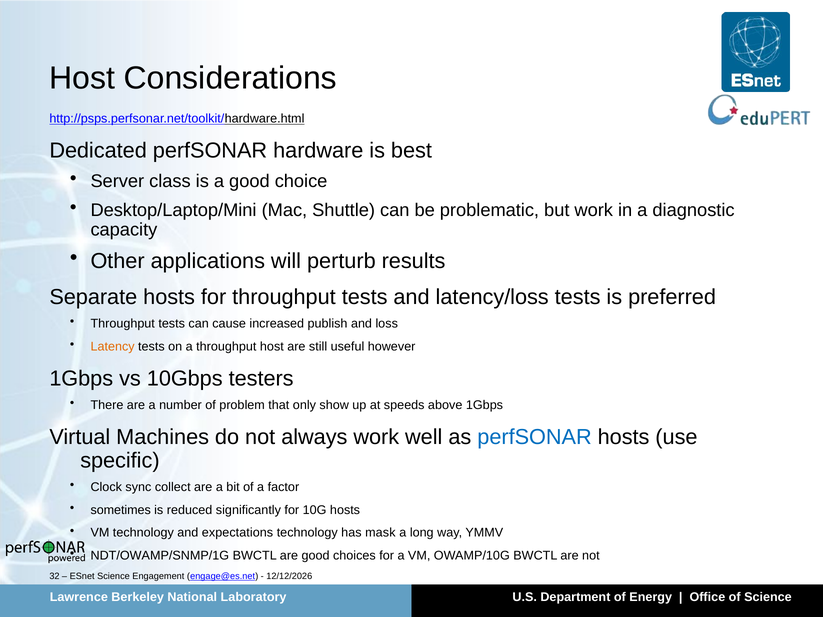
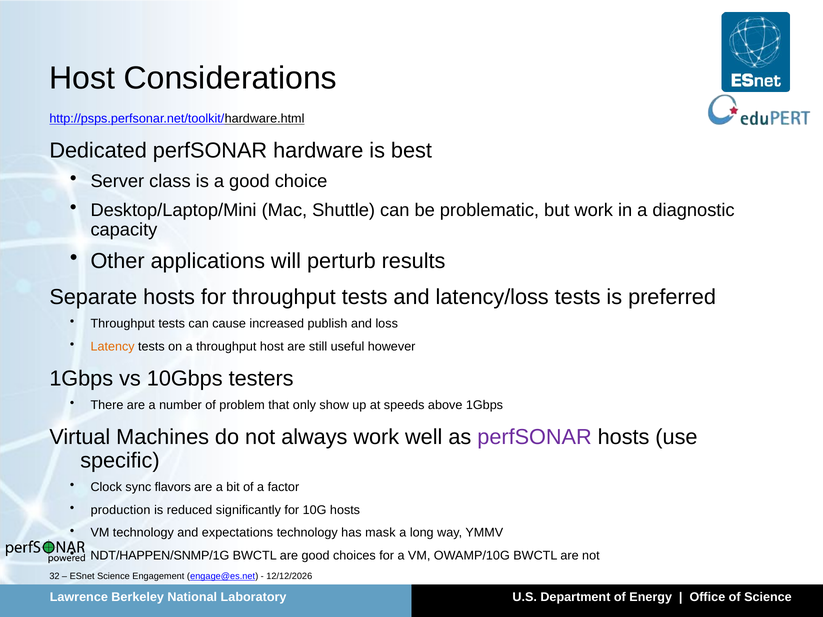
perfSONAR colour: blue -> purple (535, 437)
collect: collect -> flavors (173, 487)
sometimes: sometimes -> production (121, 510)
NDT/OWAMP/SNMP/1G: NDT/OWAMP/SNMP/1G -> NDT/HAPPEN/SNMP/1G (160, 556)
